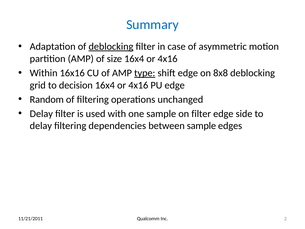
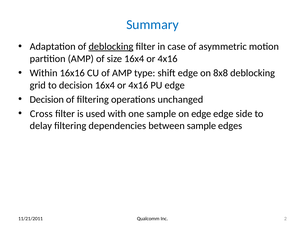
type underline: present -> none (145, 73)
Random: Random -> Decision (47, 99)
Delay: Delay -> Cross (41, 114)
on filter: filter -> edge (201, 114)
